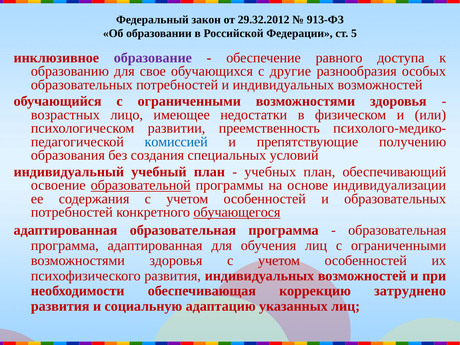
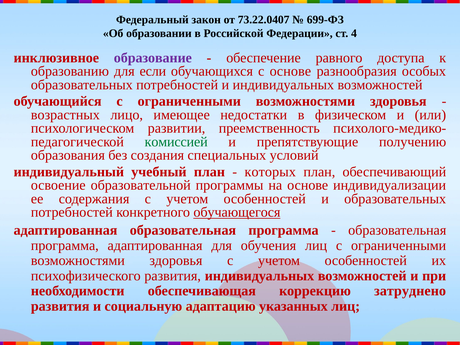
29.32.2012: 29.32.2012 -> 73.22.0407 (264, 20)
913-ФЗ: 913-ФЗ -> 699-ФЗ (325, 20)
5: 5 -> 4 (354, 33)
свое: свое -> если (153, 71)
с другие: другие -> основе (290, 71)
комиссией colour: blue -> green (176, 142)
учебных: учебных -> которых (270, 172)
образовательной underline: present -> none (141, 185)
